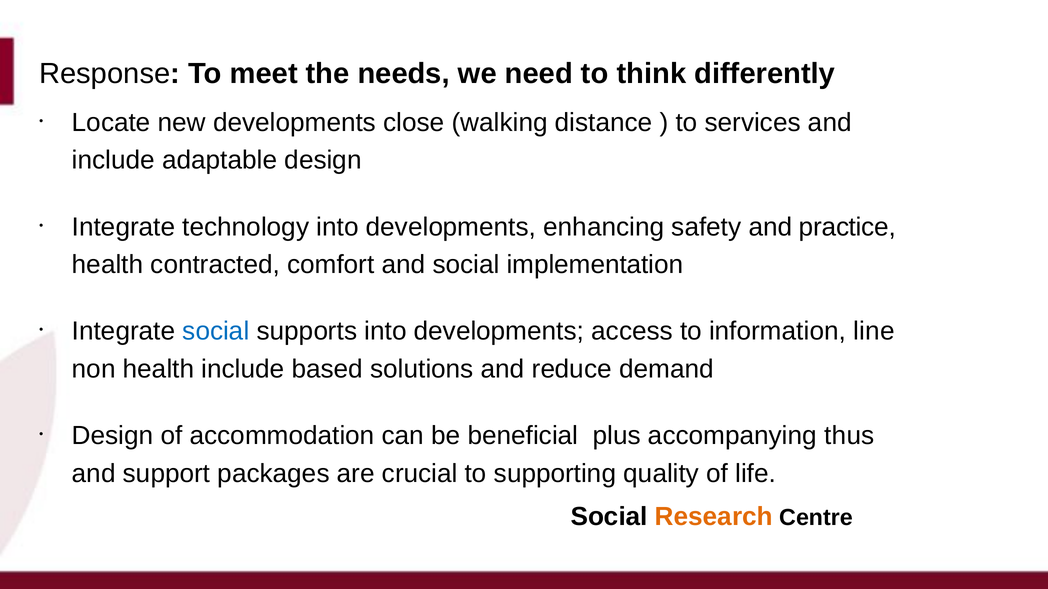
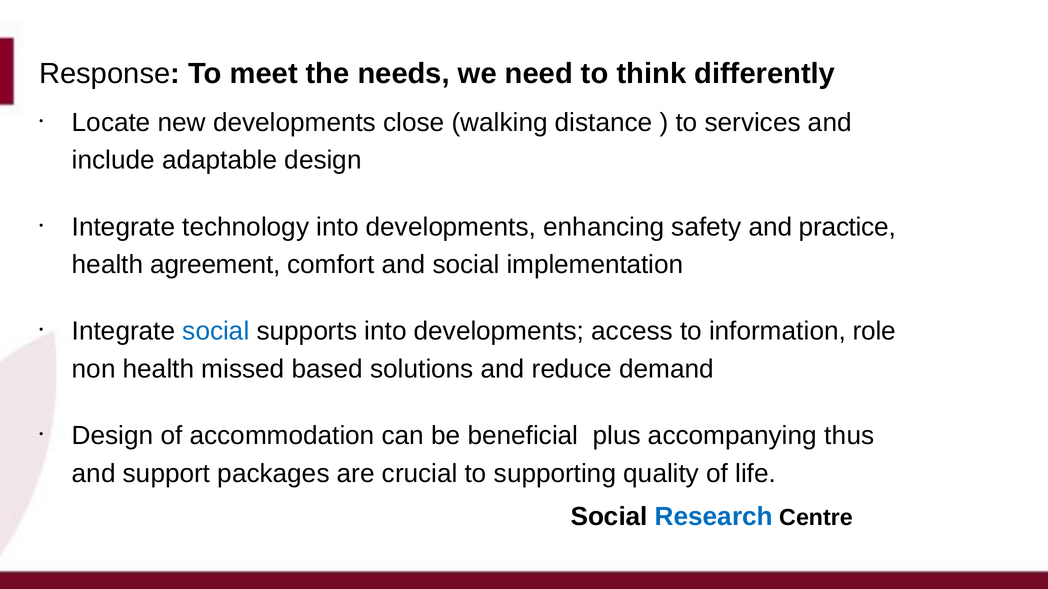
contracted: contracted -> agreement (215, 265)
line: line -> role (874, 332)
health include: include -> missed (243, 369)
Research colour: orange -> blue (714, 517)
